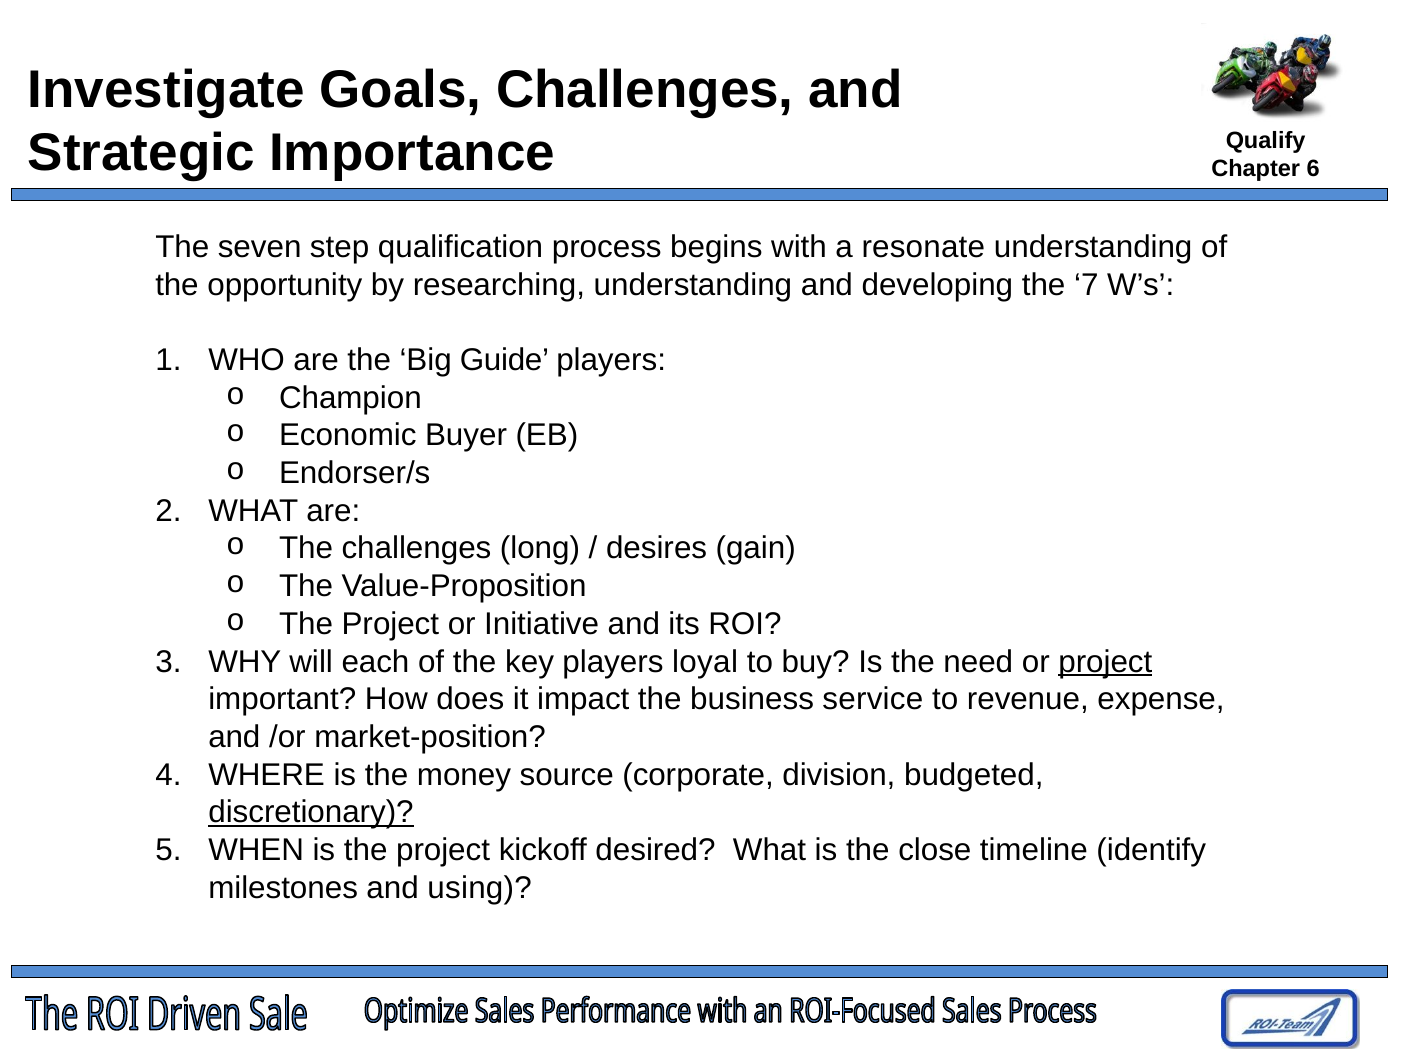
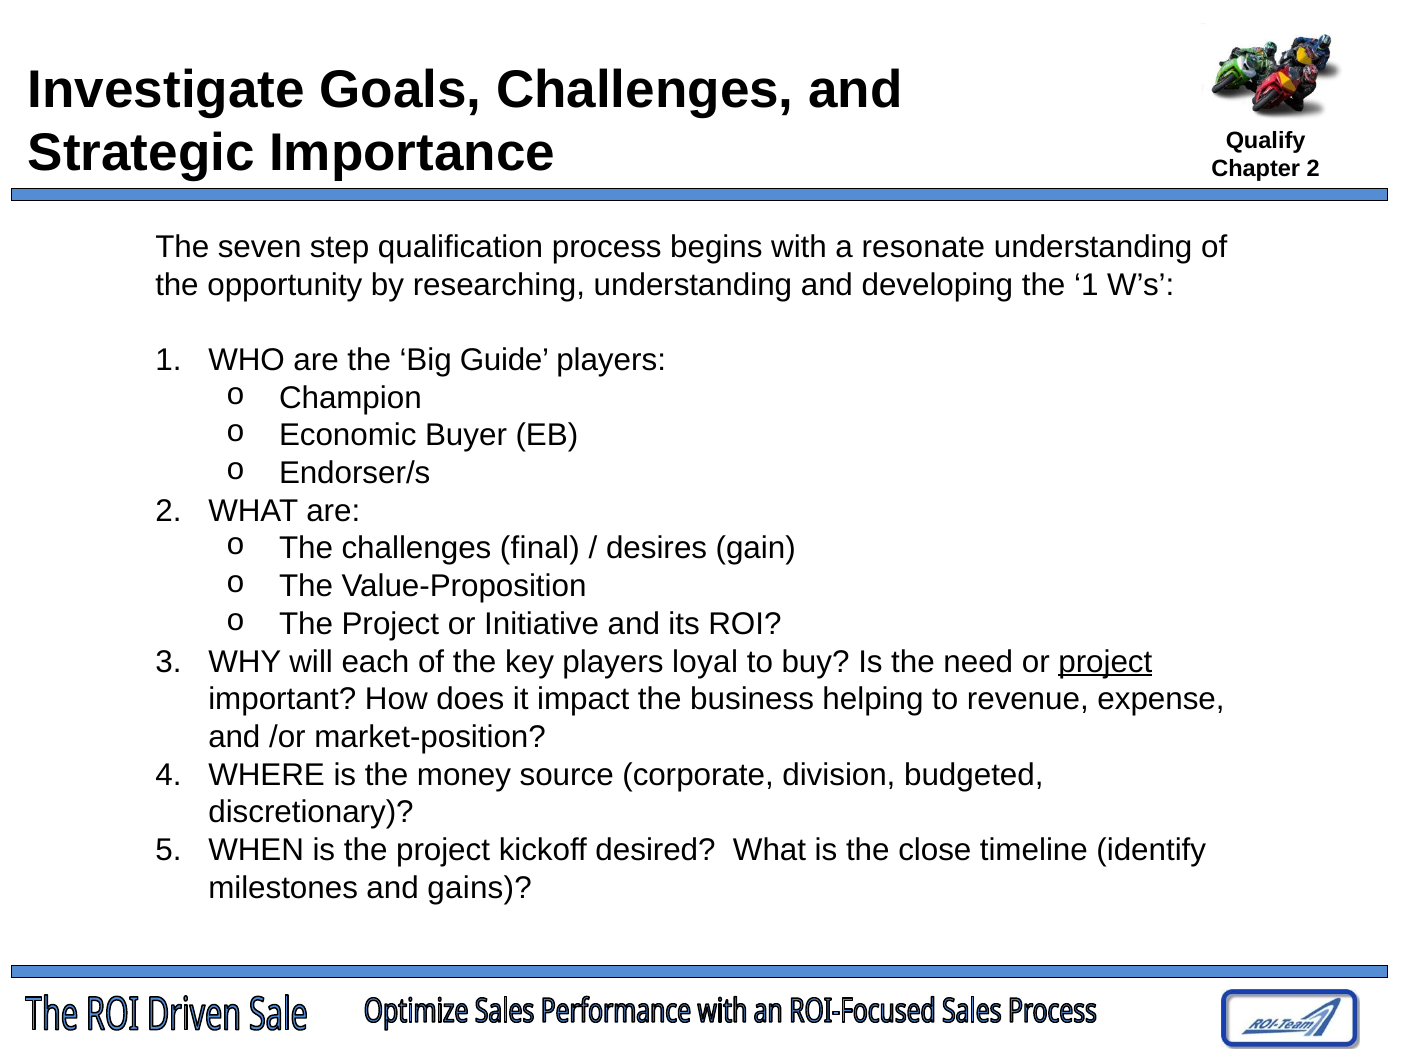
Chapter 6: 6 -> 2 (1313, 169)
the 7: 7 -> 1 (1086, 285)
long: long -> final (540, 549)
service: service -> helping (873, 700)
discretionary underline: present -> none (311, 813)
using: using -> gains (480, 888)
